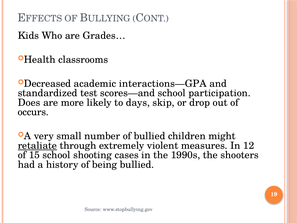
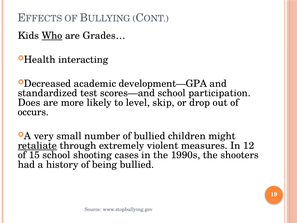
Who underline: none -> present (52, 36)
classrooms: classrooms -> interacting (83, 59)
interactions—GPA: interactions—GPA -> development—GPA (163, 83)
days: days -> level (138, 102)
